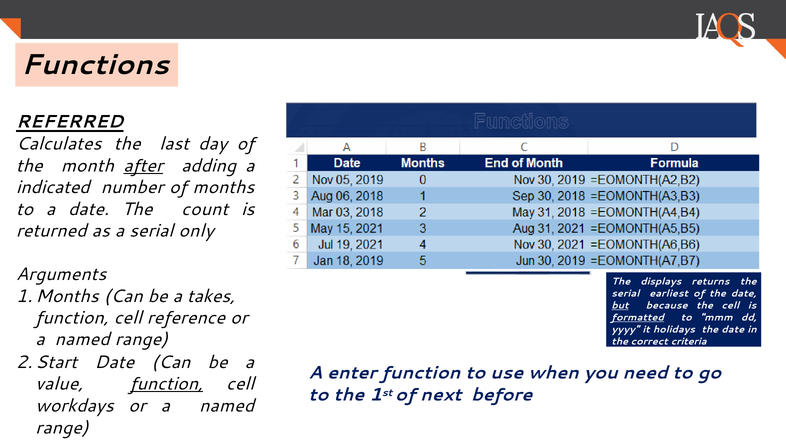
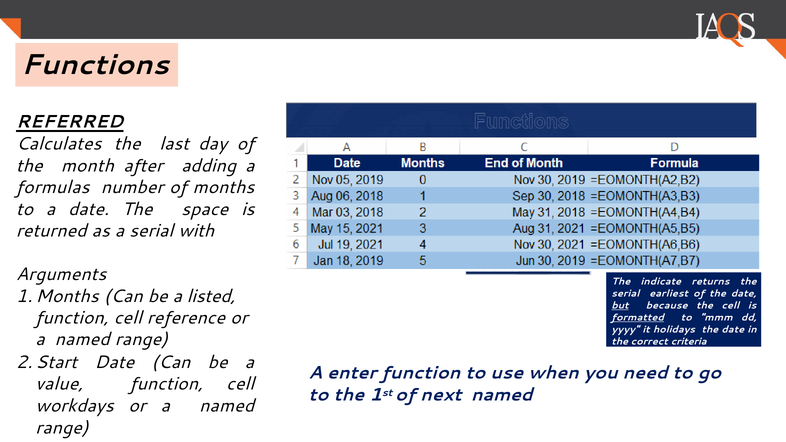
after underline: present -> none (143, 166)
indicated: indicated -> formulas (53, 187)
count: count -> space (205, 209)
only: only -> with (196, 231)
displays: displays -> indicate (661, 281)
takes: takes -> listed (211, 296)
function underline: present -> none (166, 384)
next before: before -> named (502, 395)
